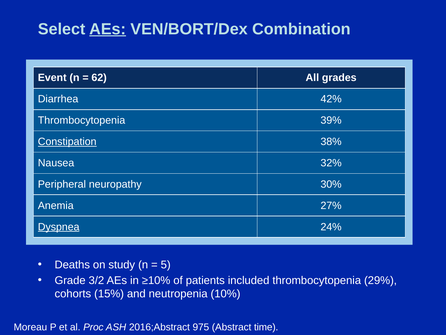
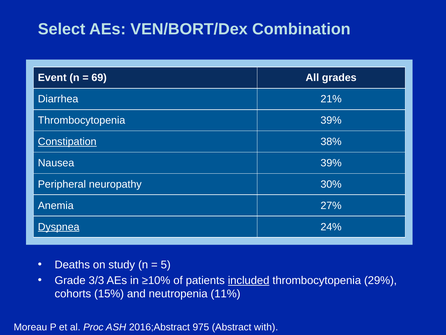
AEs underline: present -> none (108, 29)
62: 62 -> 69 (99, 78)
42%: 42% -> 21% (331, 99)
Nausea 32%: 32% -> 39% (331, 163)
3/2: 3/2 -> 3/3 (96, 280)
included underline: none -> present (249, 280)
10%: 10% -> 11% (226, 293)
time: time -> with (266, 327)
